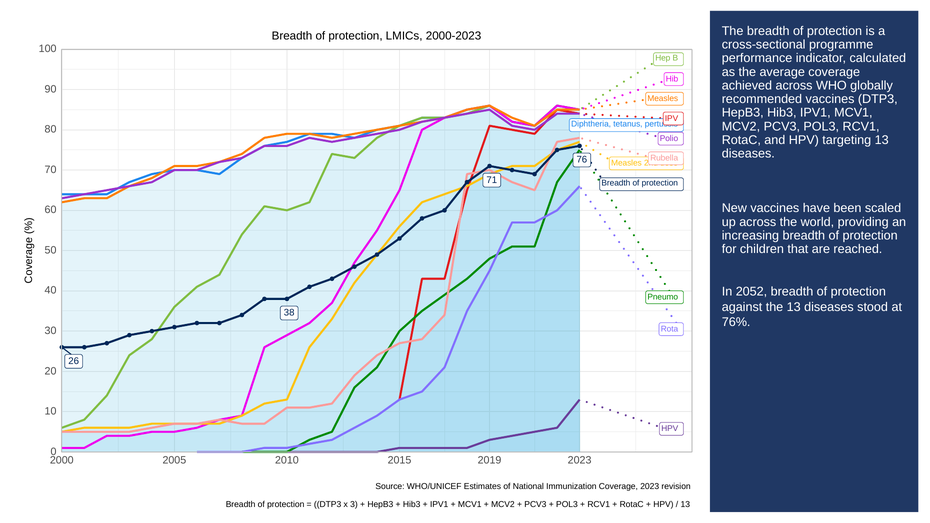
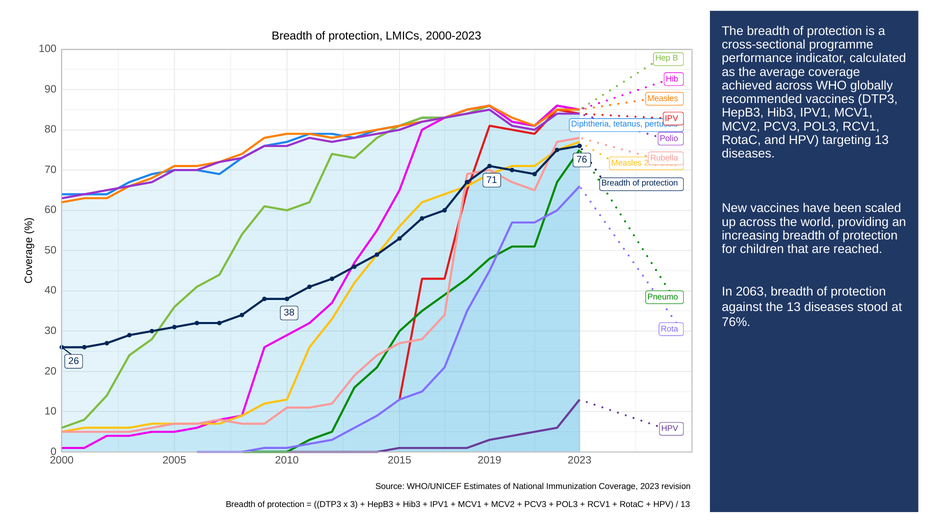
2052: 2052 -> 2063 (751, 292)
